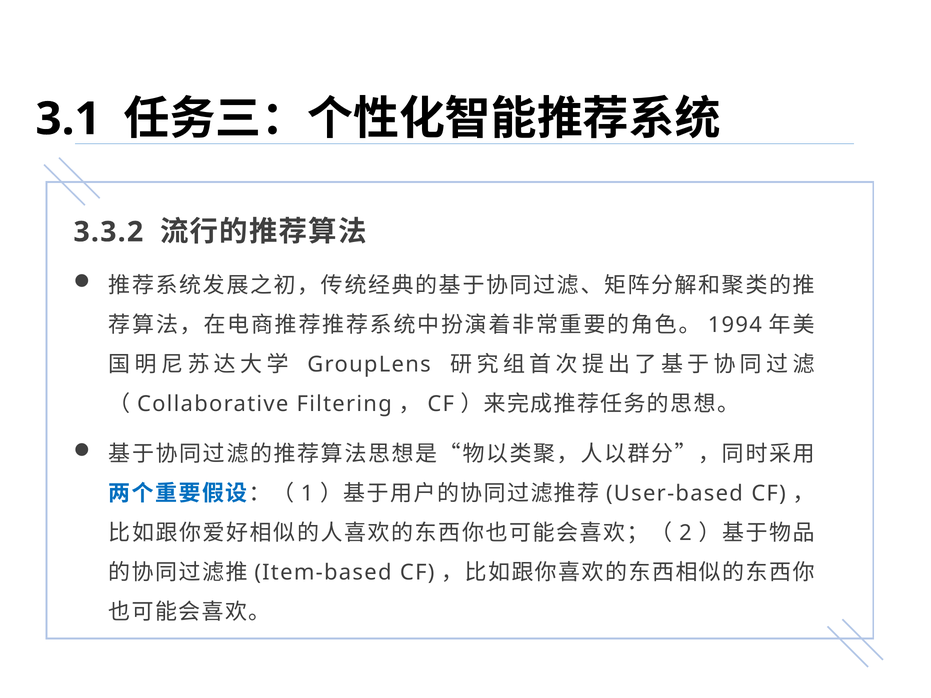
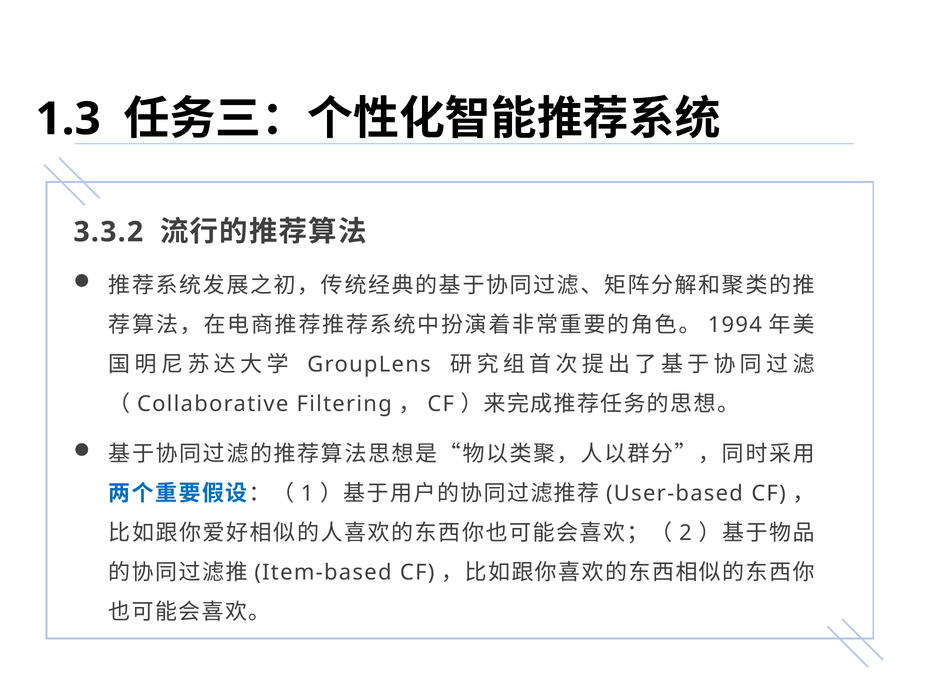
3.1: 3.1 -> 1.3 (68, 119)
